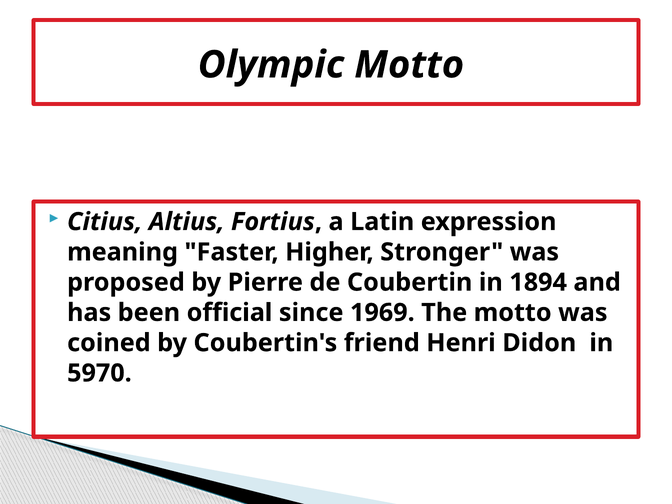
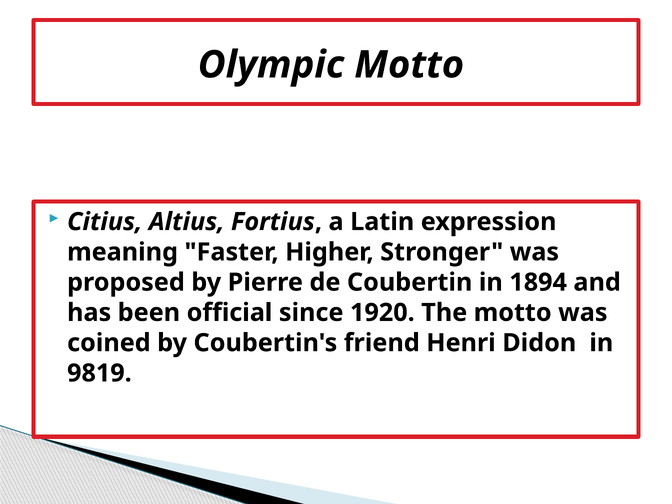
1969: 1969 -> 1920 (382, 313)
5970: 5970 -> 9819 (99, 373)
